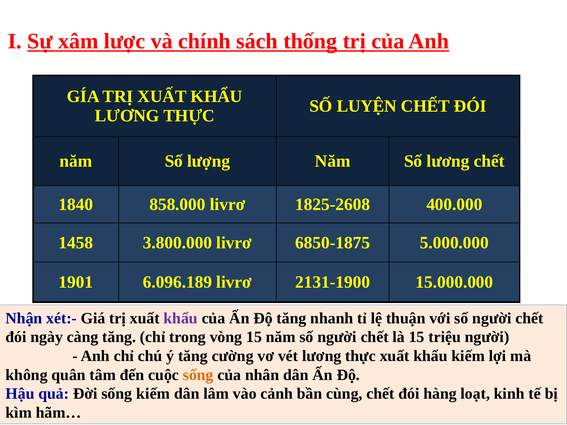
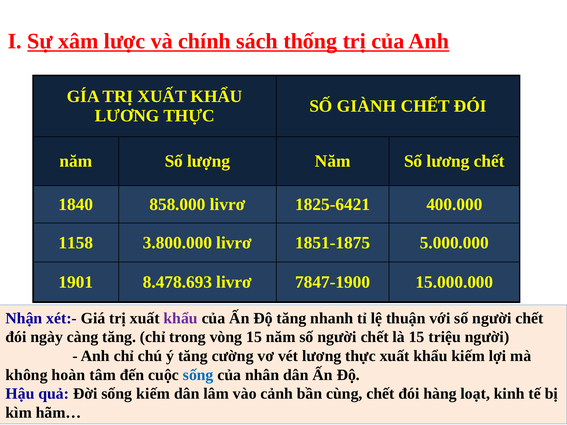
LUYỆN: LUYỆN -> GIÀNH (367, 106)
1825-2608: 1825-2608 -> 1825-6421 (333, 205)
1458: 1458 -> 1158 (76, 243)
6850-1875: 6850-1875 -> 1851-1875 (333, 243)
6.096.189: 6.096.189 -> 8.478.693 (178, 282)
2131-1900: 2131-1900 -> 7847-1900 (333, 282)
quân: quân -> hoàn (69, 375)
sống colour: orange -> blue (198, 375)
